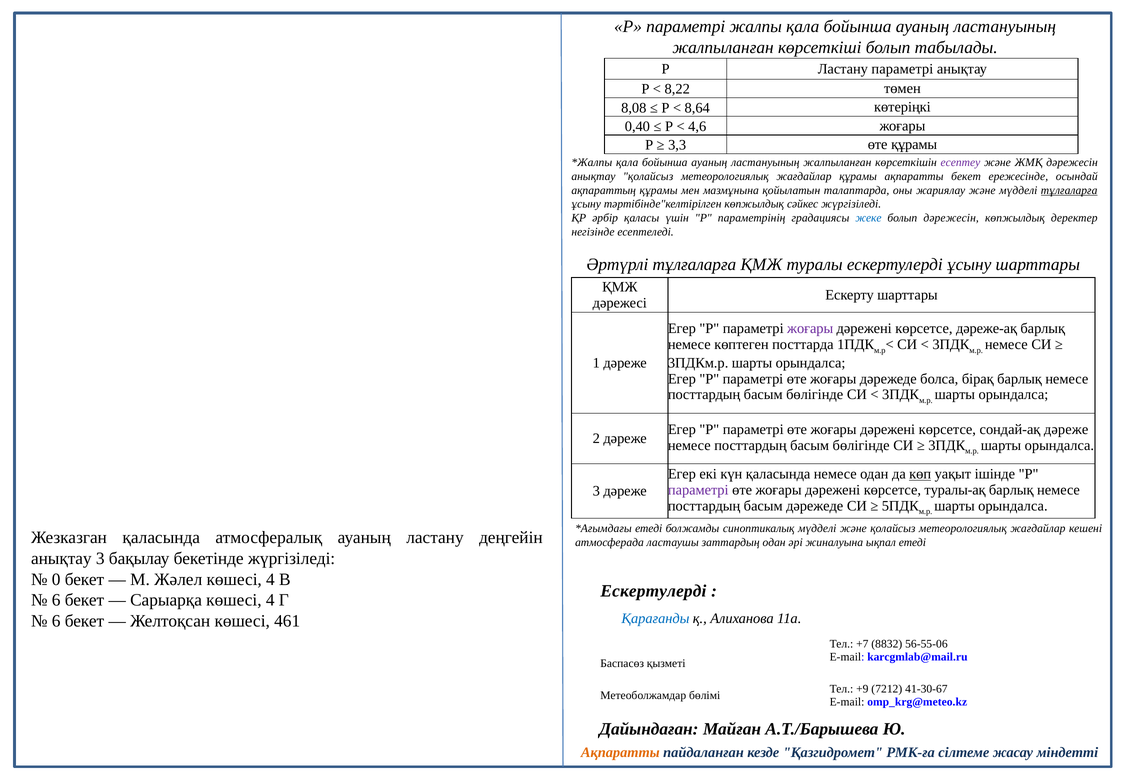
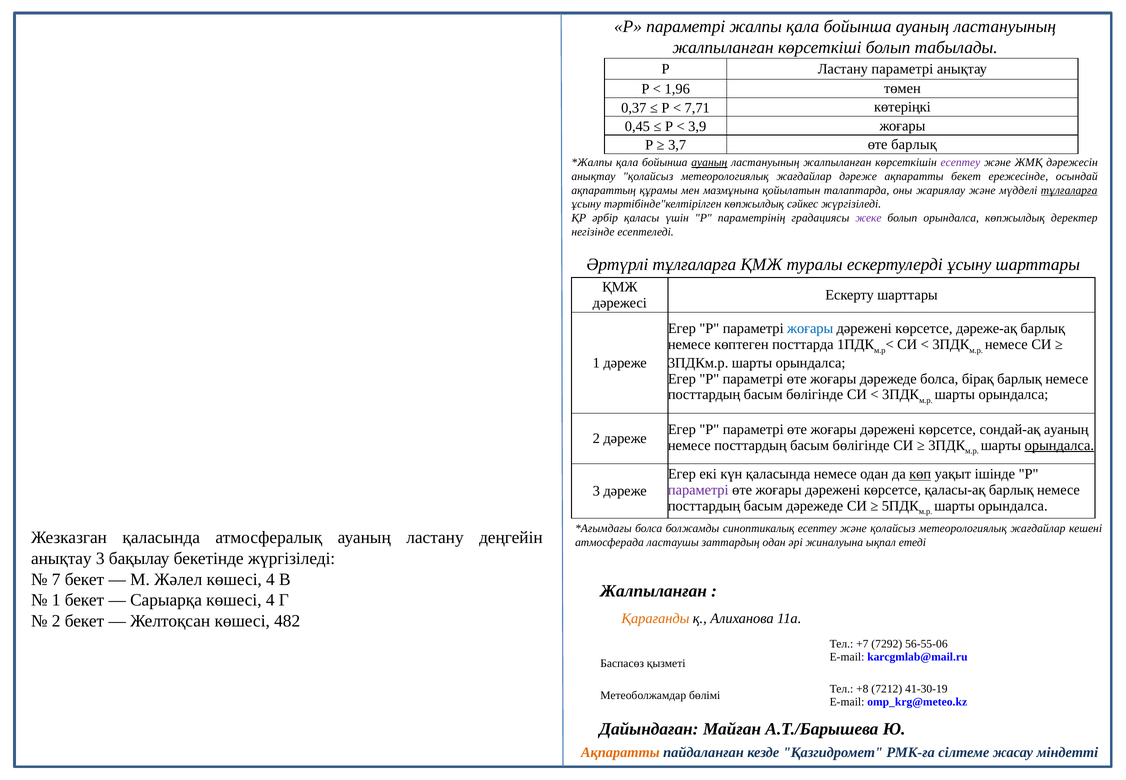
8,22: 8,22 -> 1,96 (677, 89)
8,08: 8,08 -> 0,37 (634, 108)
8,64: 8,64 -> 7,71 (697, 108)
0,40: 0,40 -> 0,45 (637, 126)
4,6: 4,6 -> 3,9 (697, 126)
3,3: 3,3 -> 3,7 (677, 145)
өте құрамы: құрамы -> барлық (914, 144)
ауаның underline: none -> present (709, 162)
жағдайлар құрамы: құрамы -> дәреже (858, 176)
жеке colour: blue -> purple (868, 218)
болып дәрежесін: дәрежесін -> орындалса (951, 218)
жоғары colour: purple -> blue (810, 328)
сондай-ақ дәреже: дәреже -> ауаның (1066, 429)
орындалса underline: none -> present (1059, 445)
туралы-ақ: туралы-ақ -> қаласы-ақ (955, 490)
етеді: етеді -> болса (649, 528)
синоптикалық мүдделі: мүдделі -> есептеу (817, 528)
0: 0 -> 7 (56, 579)
Ескертулерді: Ескертулерді -> Жалпыланған (654, 591)
6: 6 -> 1 (56, 600)
Қарағанды colour: blue -> orange (656, 618)
6: 6 -> 2 (56, 621)
461: 461 -> 482 (287, 621)
8832: 8832 -> 7292 (887, 644)
+9: +9 -> +8 (862, 689)
41-30-67: 41-30-67 -> 41-30-19 (926, 689)
